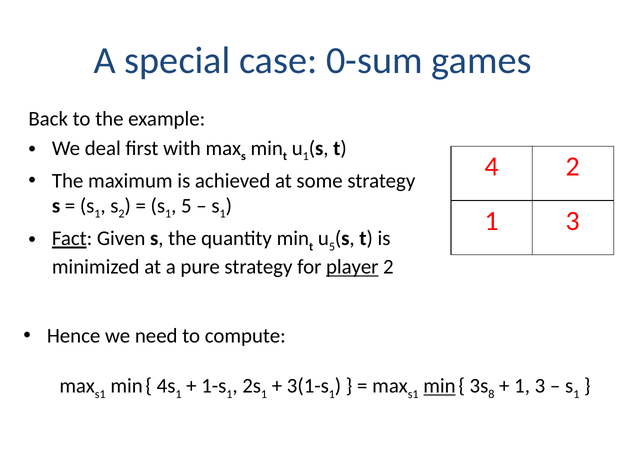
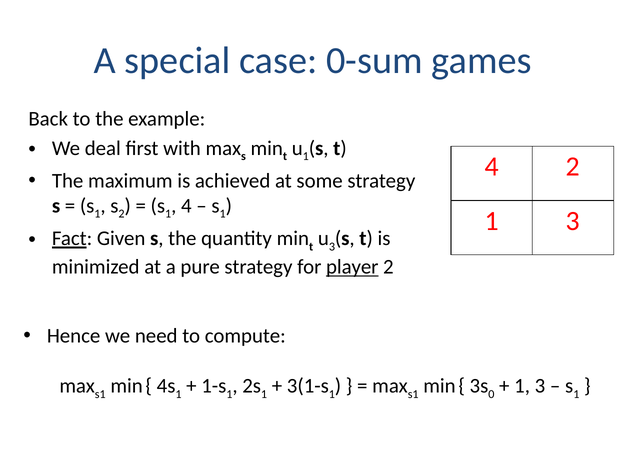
5: 5 -> 4 (186, 206)
5: 5 -> 3 (332, 246)
min underline: present -> none (440, 386)
8: 8 -> 0 (491, 394)
